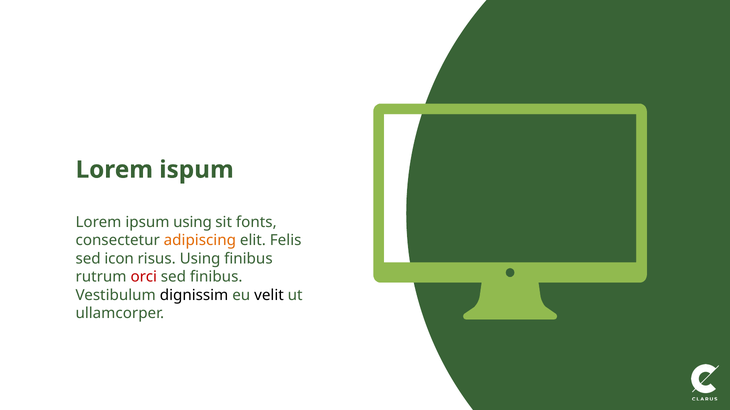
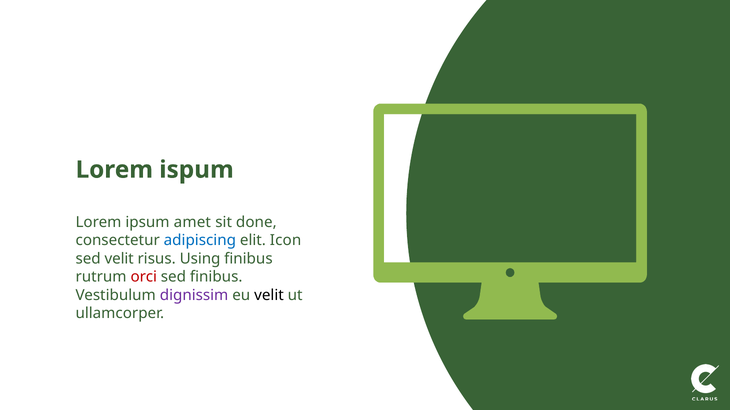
ipsum using: using -> amet (192, 223)
fonts: fonts -> done (256, 223)
adipiscing colour: orange -> blue (200, 241)
Felis: Felis -> Icon (286, 241)
sed icon: icon -> velit (119, 259)
dignissim colour: black -> purple (194, 296)
